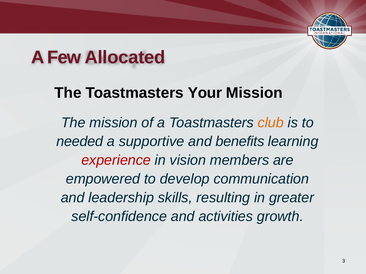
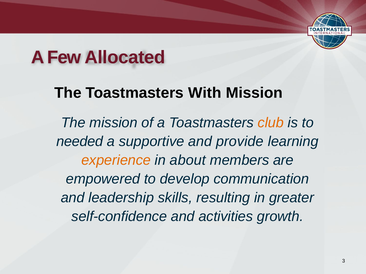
Your: Your -> With (205, 93)
benefits: benefits -> provide (240, 142)
experience colour: red -> orange (116, 160)
vision: vision -> about (188, 160)
